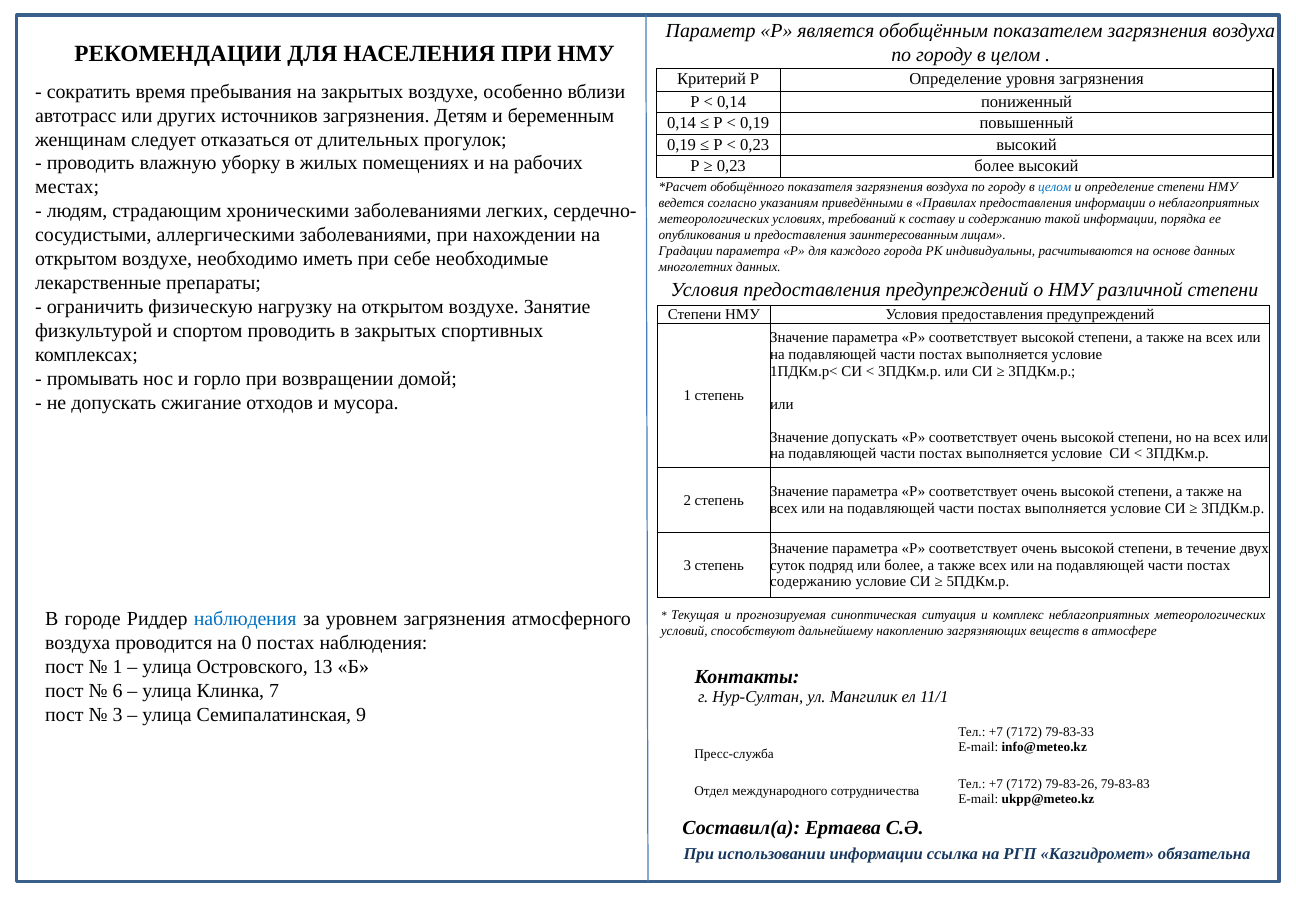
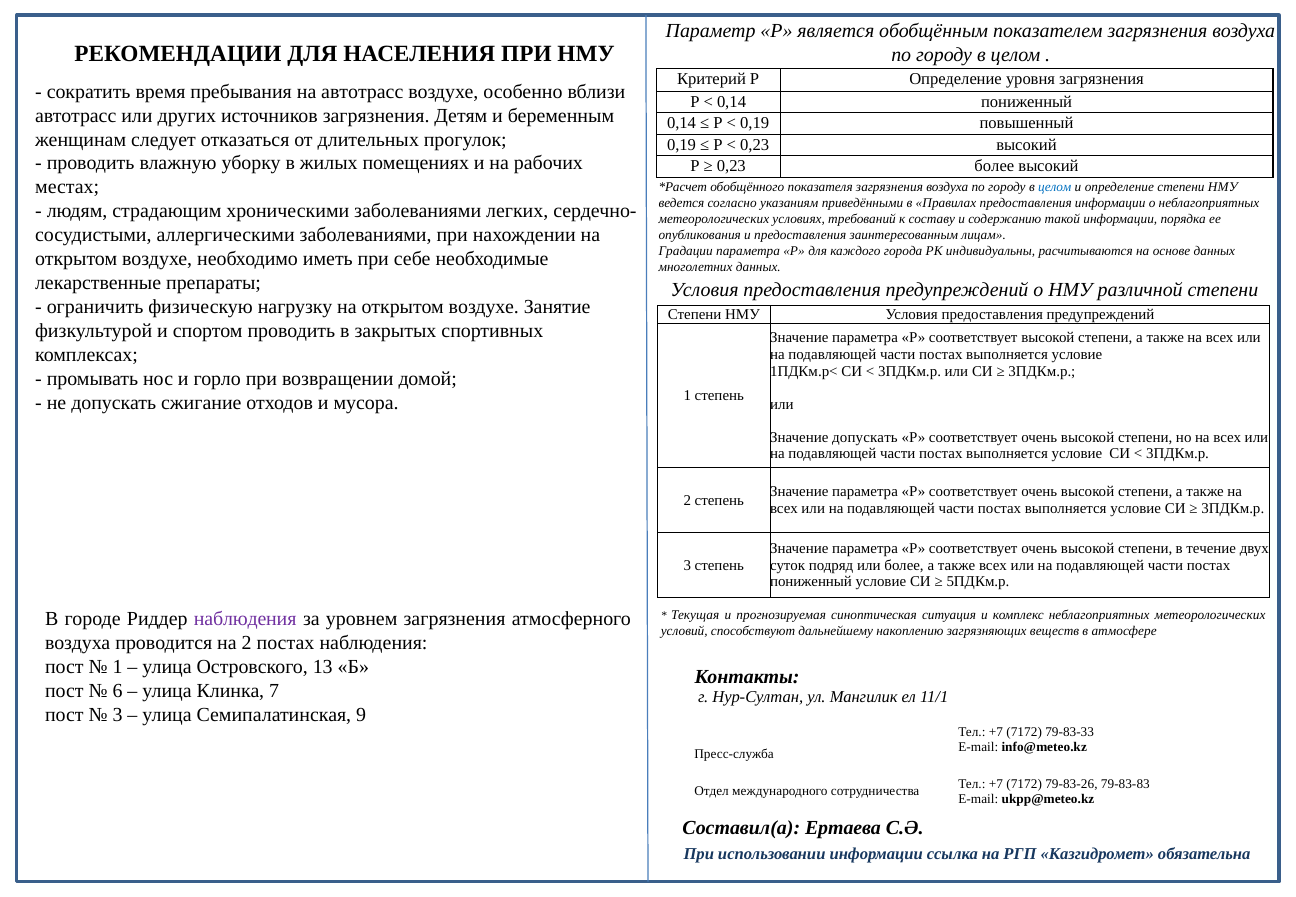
на закрытых: закрытых -> автотрасс (362, 92)
содержанию: содержанию -> пониженный (811, 582)
наблюдения colour: blue -> purple (245, 619)
на 0: 0 -> 2 (247, 643)
